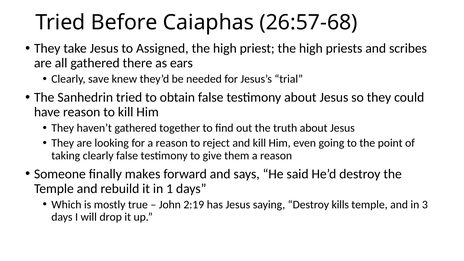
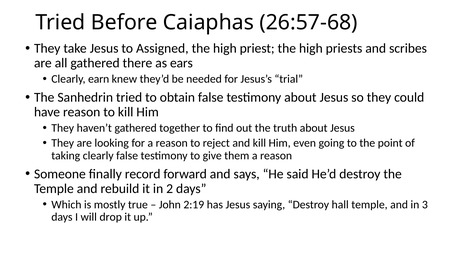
save: save -> earn (99, 79)
makes: makes -> record (143, 174)
1: 1 -> 2 (170, 189)
kills: kills -> hall (340, 205)
